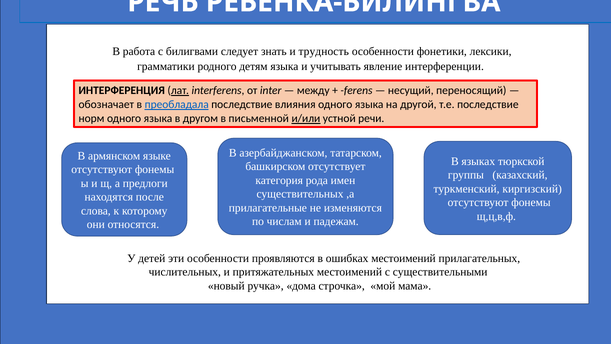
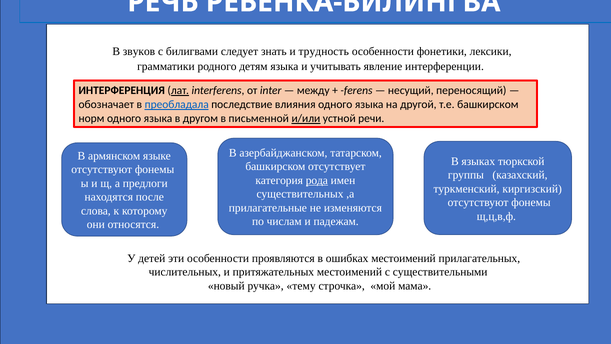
работа: работа -> звуков (139, 52)
т.е последствие: последствие -> башкирском (488, 104)
рода underline: none -> present (317, 180)
дома: дома -> тему (301, 286)
